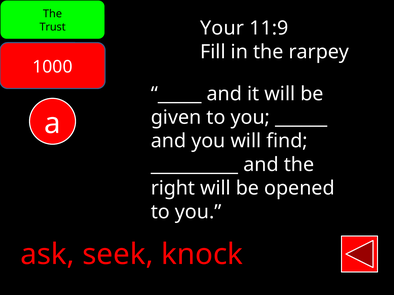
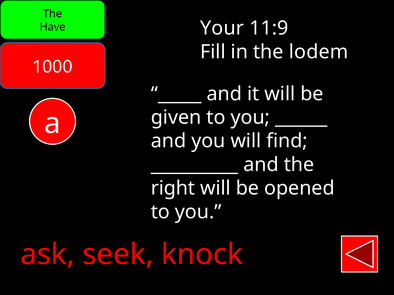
Trust: Trust -> Have (53, 27)
rarpey: rarpey -> lodem (319, 52)
